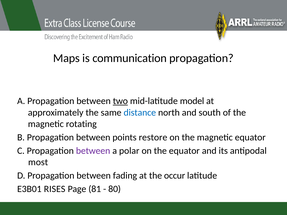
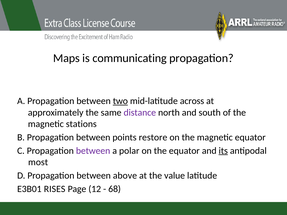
communication: communication -> communicating (130, 58)
model: model -> across (192, 101)
distance colour: blue -> purple (140, 113)
rotating: rotating -> stations (81, 124)
its underline: none -> present (223, 151)
fading: fading -> above (125, 176)
occur: occur -> value (175, 176)
81: 81 -> 12 (95, 189)
80: 80 -> 68 (115, 189)
